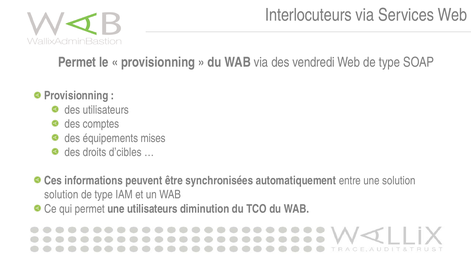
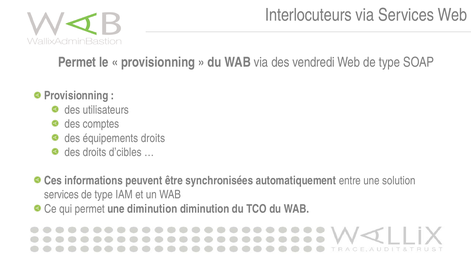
équipements mises: mises -> droits (153, 138)
solution: solution -> services (61, 195)
une utilisateurs: utilisateurs -> diminution (152, 209)
